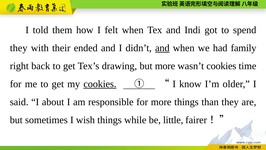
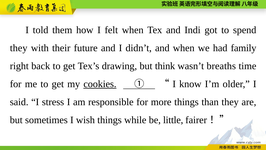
ended: ended -> future (86, 48)
and underline: present -> none (162, 48)
but more: more -> think (165, 66)
wasn’t cookies: cookies -> breaths (221, 66)
about: about -> stress (53, 102)
